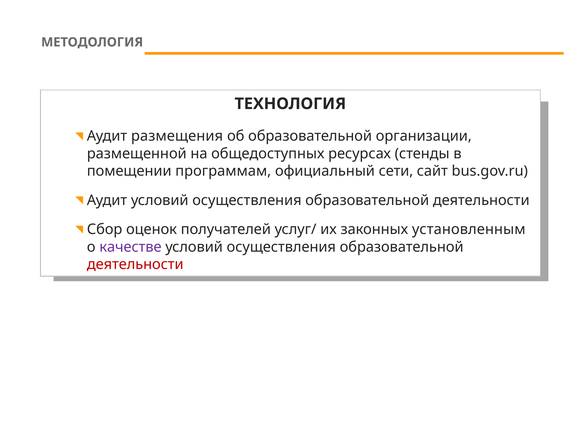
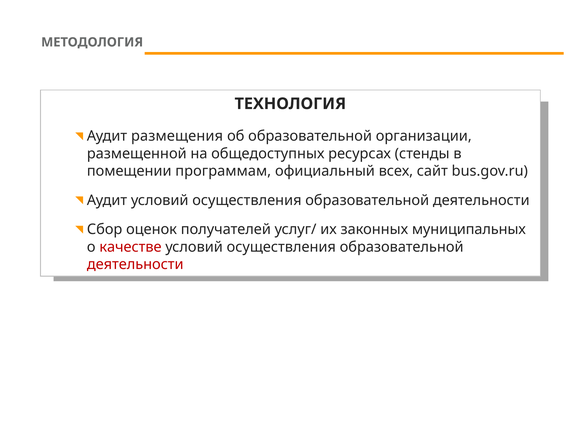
сети: сети -> всех (396, 171)
установленным: установленным -> муниципальных (469, 229)
качестве colour: purple -> red (130, 247)
